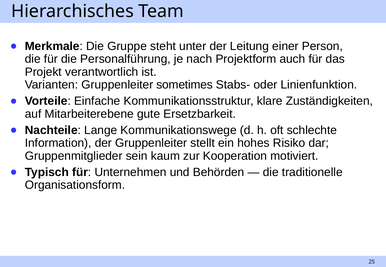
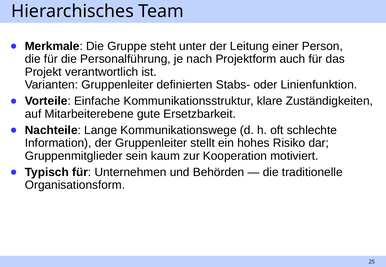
sometimes: sometimes -> definierten (185, 85)
